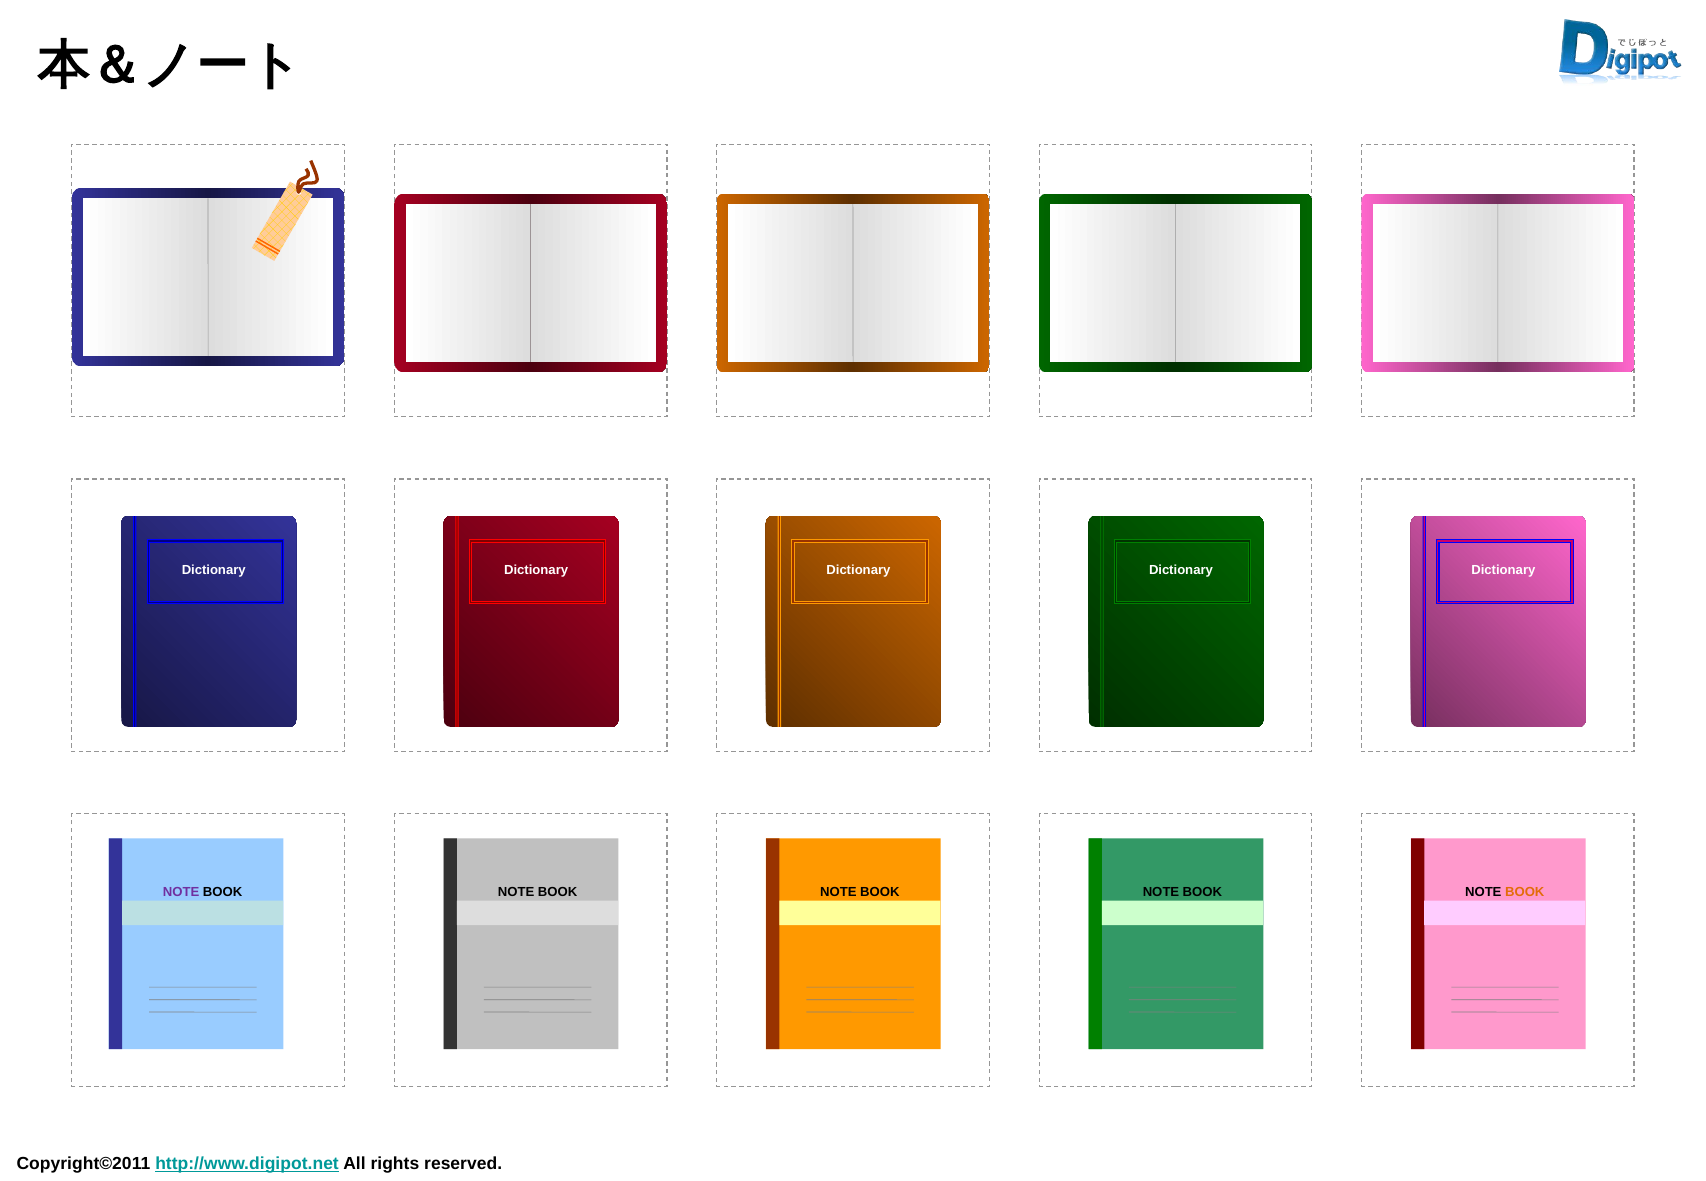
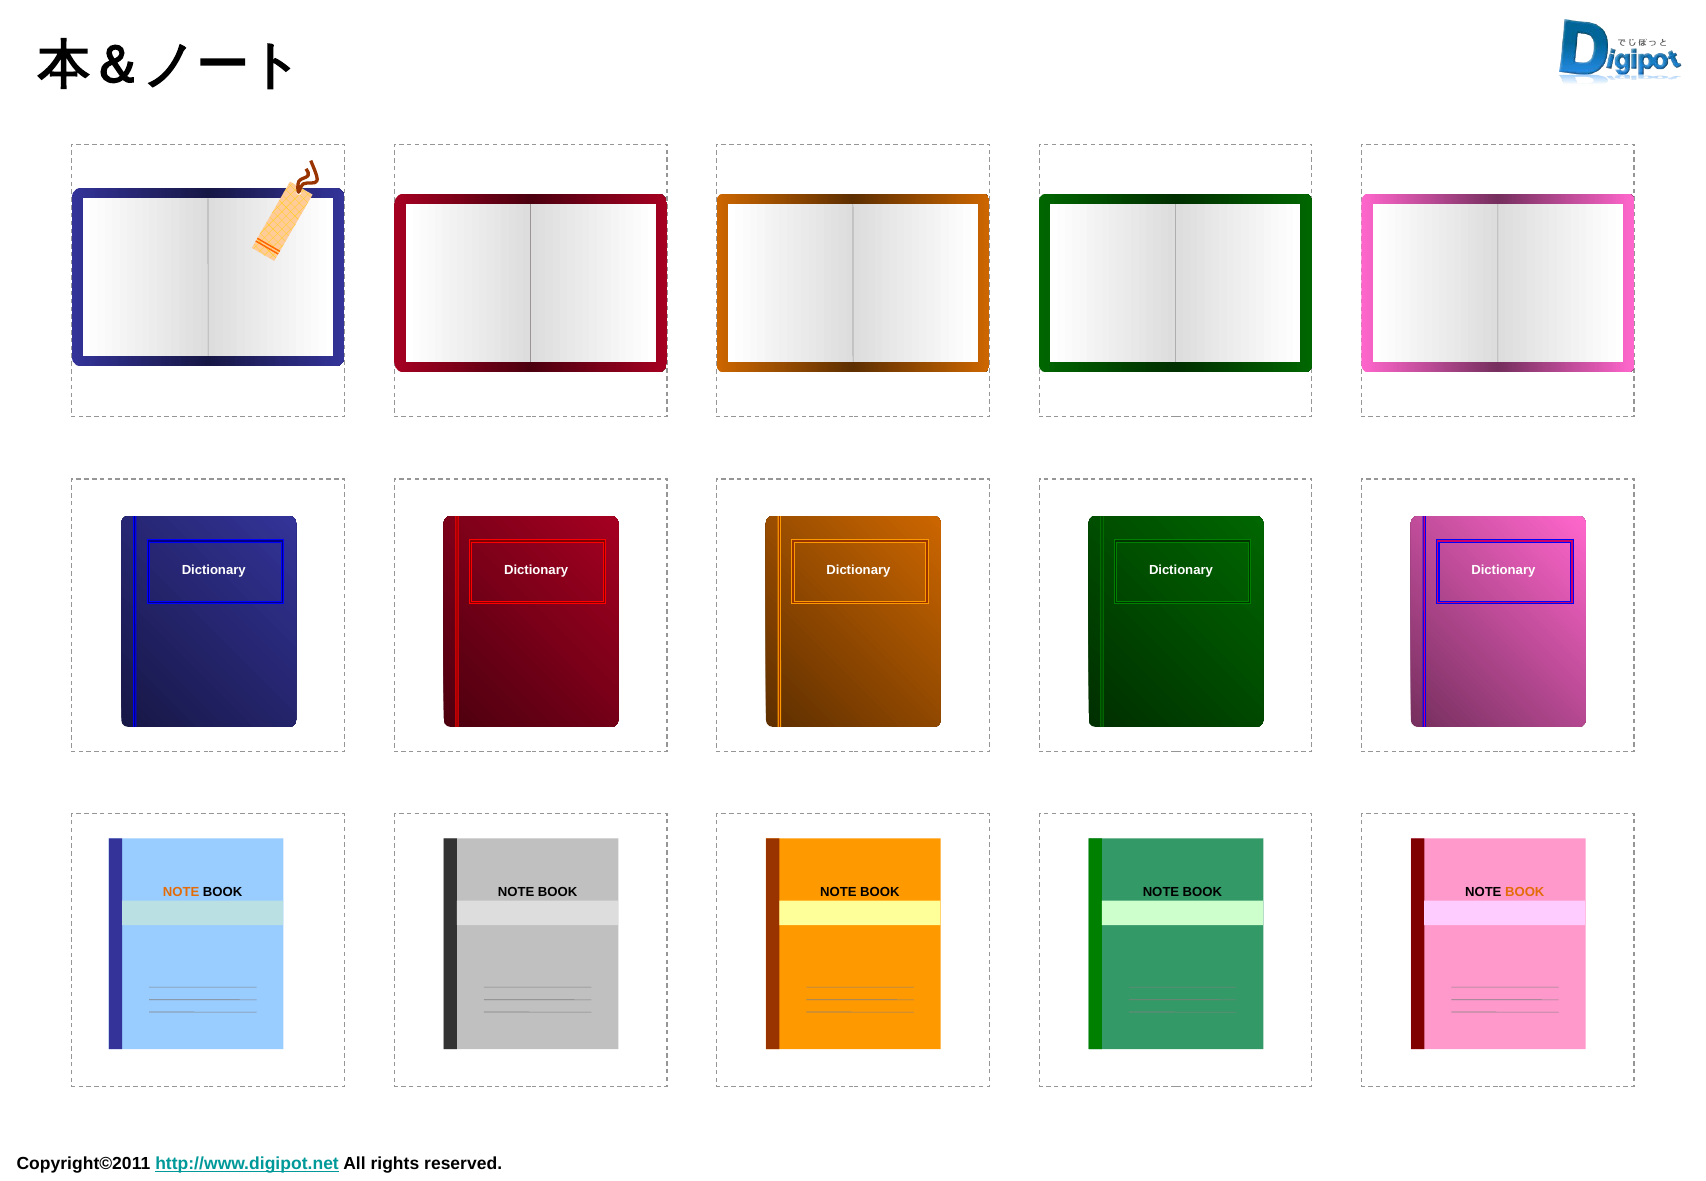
NOTE colour: purple -> orange (181, 892)
